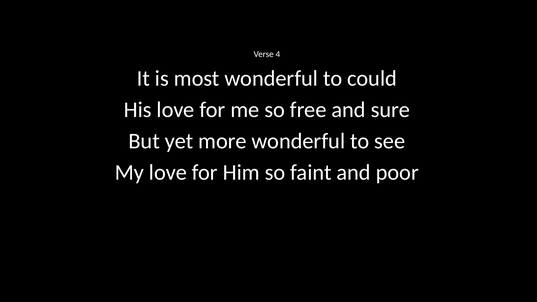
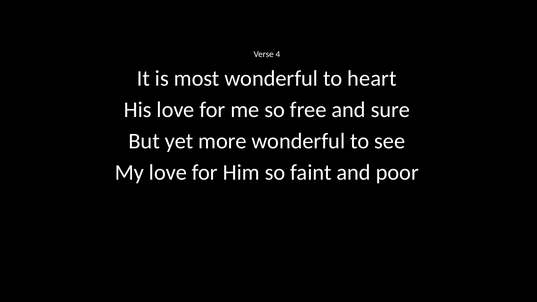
could: could -> heart (372, 79)
